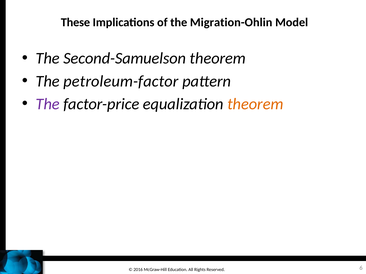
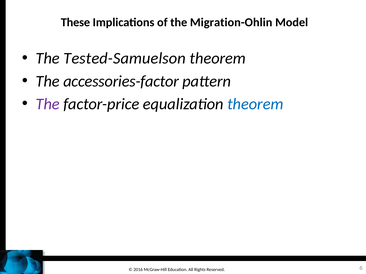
Second-Samuelson: Second-Samuelson -> Tested-Samuelson (125, 58)
petroleum-factor: petroleum-factor -> accessories-factor (121, 81)
theorem colour: orange -> blue (255, 104)
